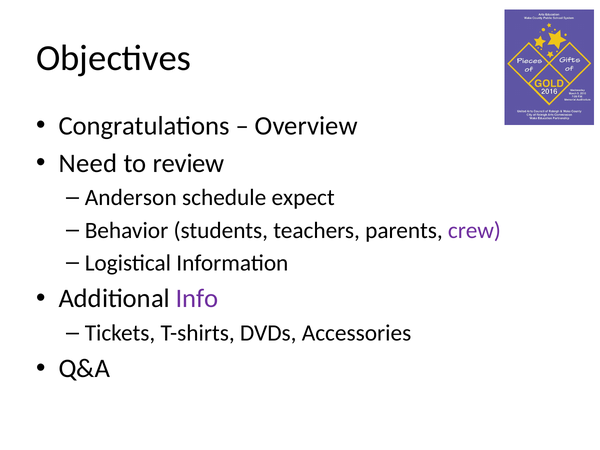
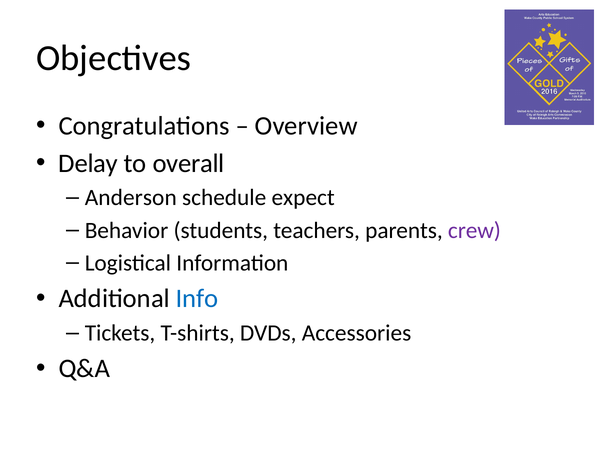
Need: Need -> Delay (88, 163)
review: review -> overall (189, 163)
Info colour: purple -> blue (197, 299)
